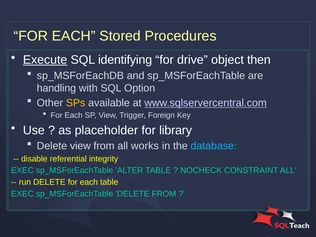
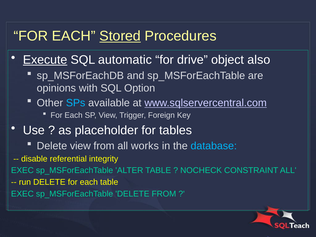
Stored underline: none -> present (120, 36)
identifying: identifying -> automatic (125, 60)
then: then -> also (259, 60)
handling: handling -> opinions (56, 88)
SPs colour: yellow -> light blue (76, 103)
library: library -> tables (176, 130)
